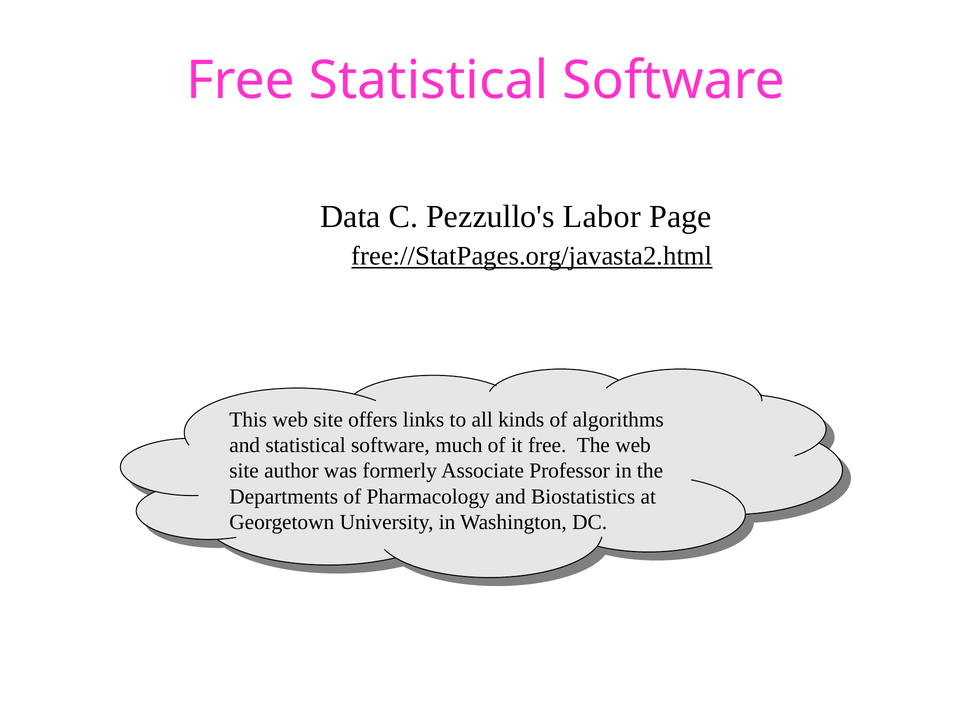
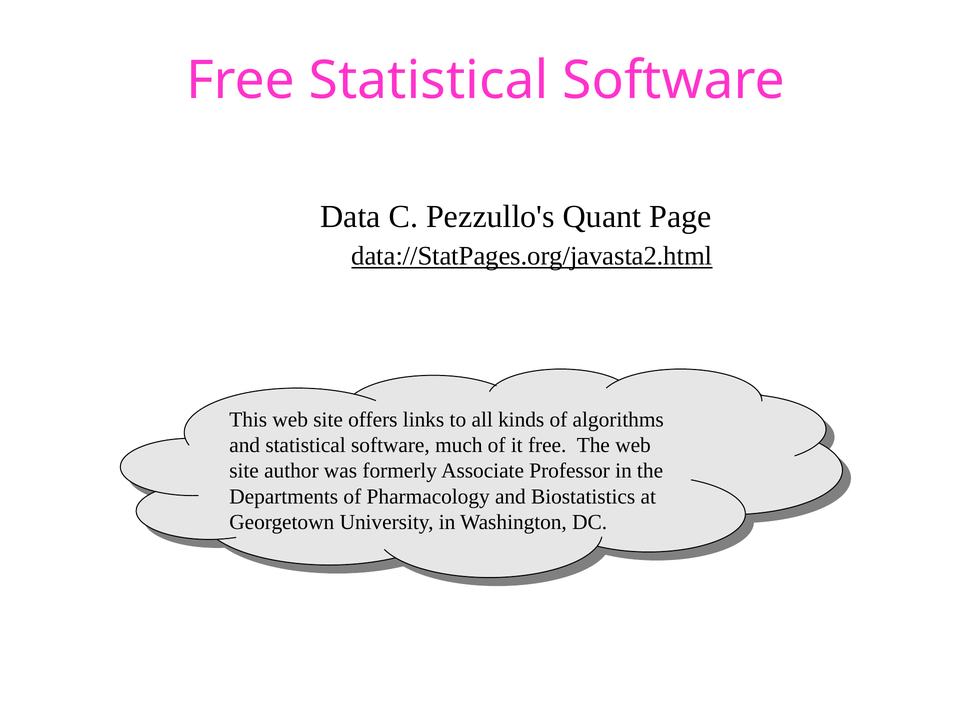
Labor: Labor -> Quant (602, 217)
free://StatPages.org/javasta2.html: free://StatPages.org/javasta2.html -> data://StatPages.org/javasta2.html (532, 256)
